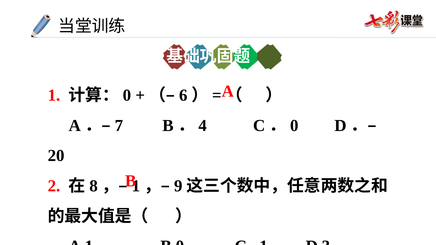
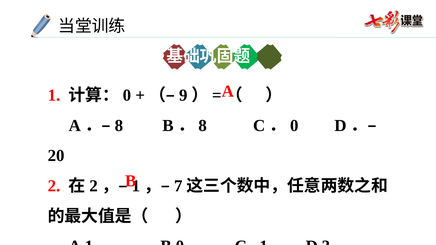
6: 6 -> 9 (183, 96)
7: 7 -> 8 (119, 126)
4: 4 -> 8 (203, 126)
8: 8 -> 2 (94, 186)
9: 9 -> 7 (178, 186)
